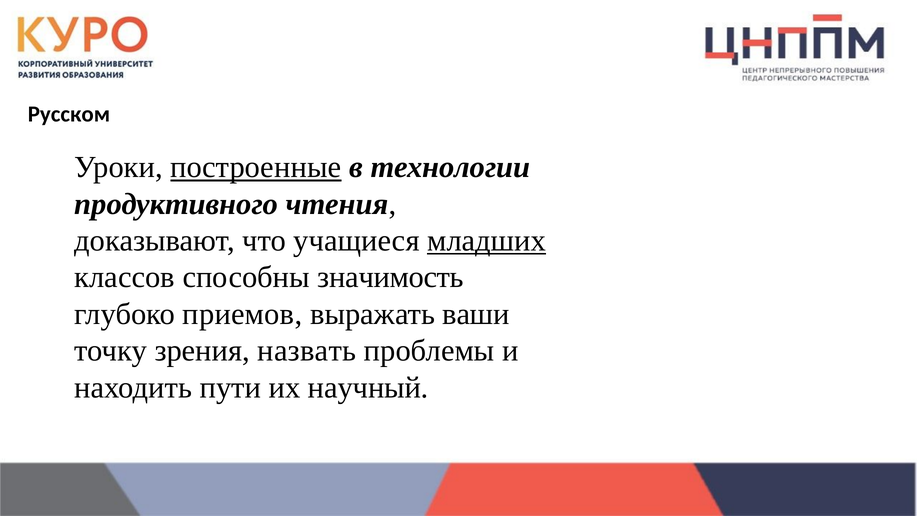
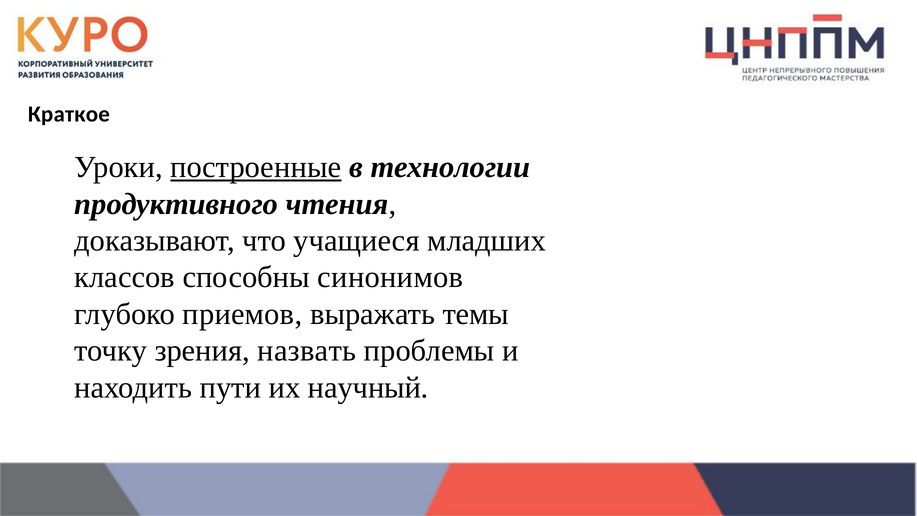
Русском: Русском -> Краткое (69, 114)
младших underline: present -> none (487, 241)
значимость: значимость -> синонимов (390, 277)
ваши: ваши -> темы (476, 314)
